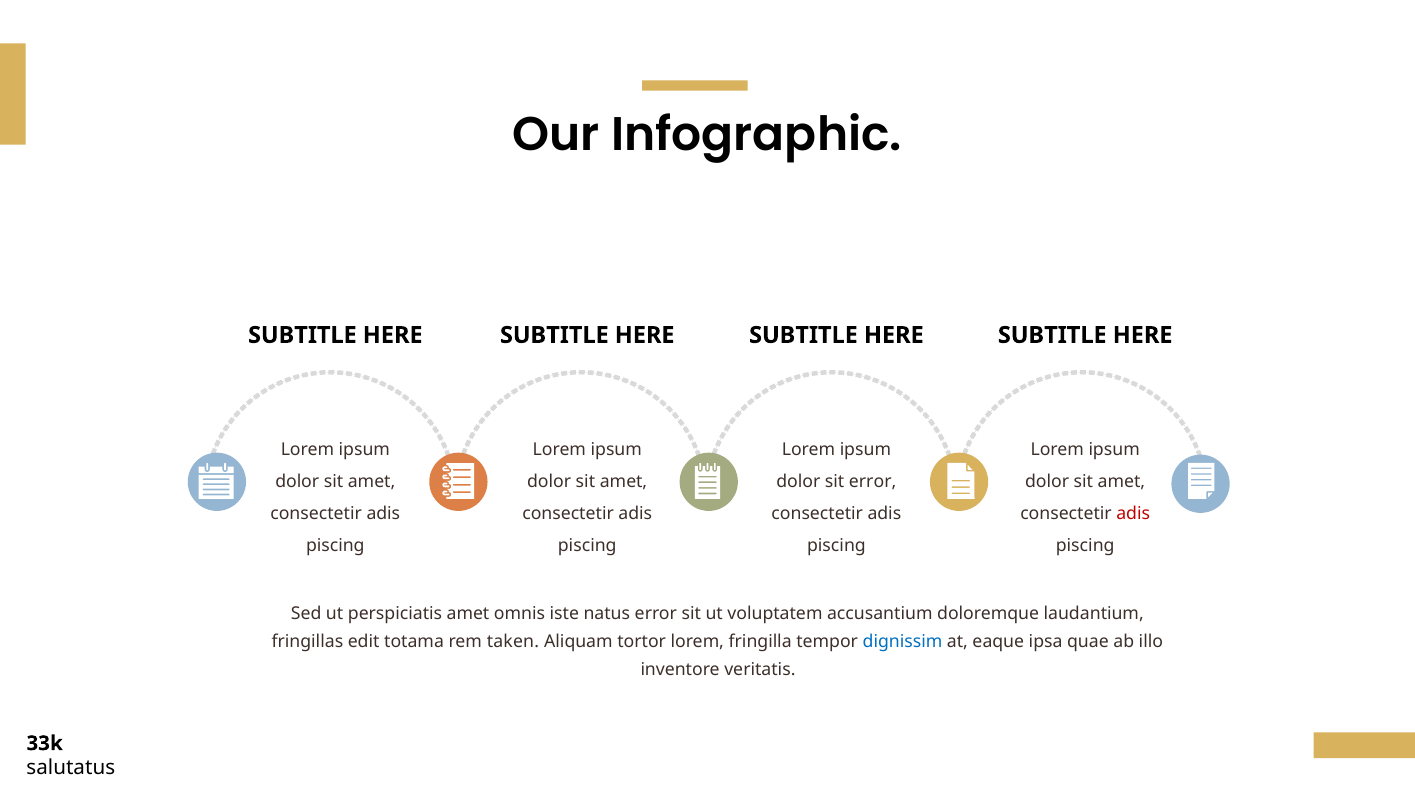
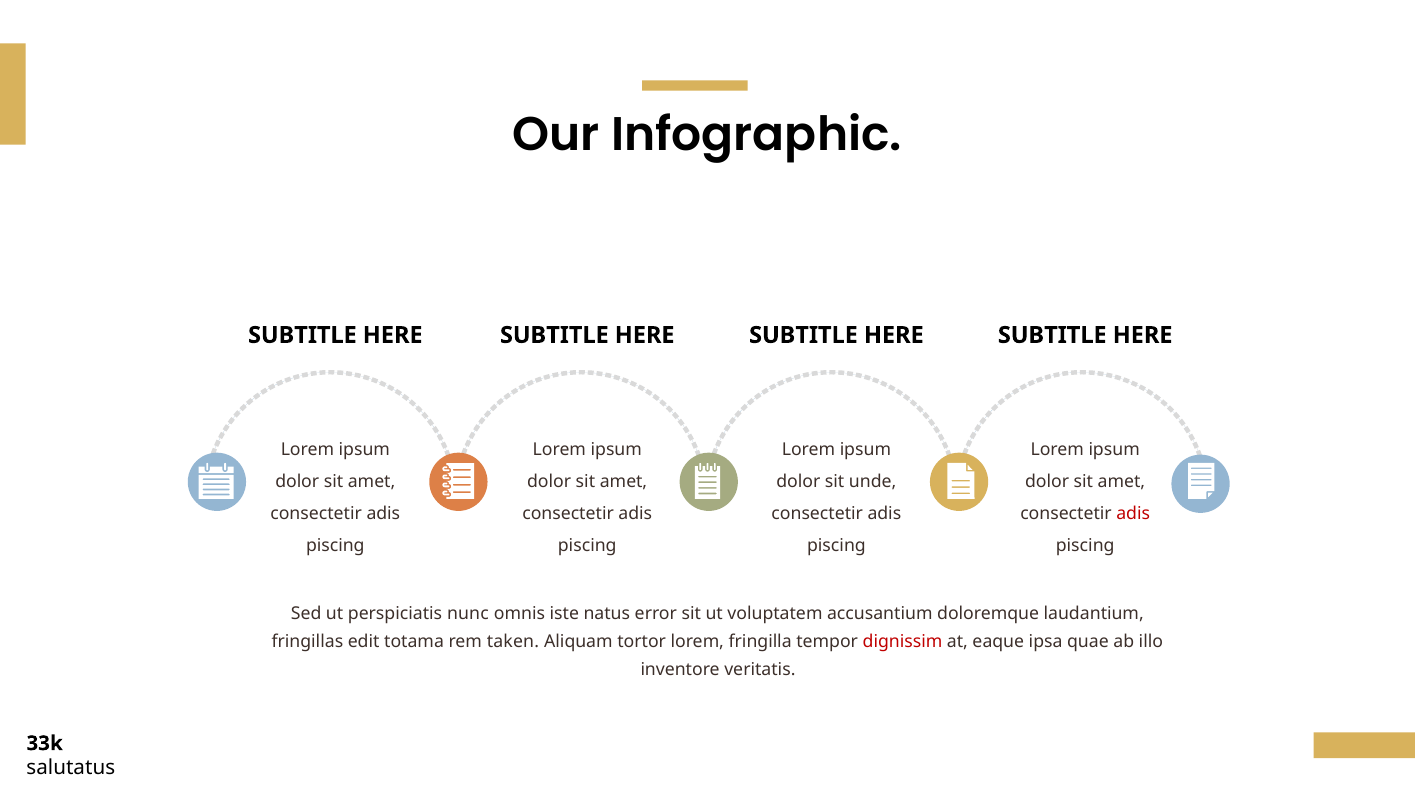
sit error: error -> unde (873, 482)
perspiciatis amet: amet -> nunc (468, 614)
dignissim colour: blue -> red (903, 642)
